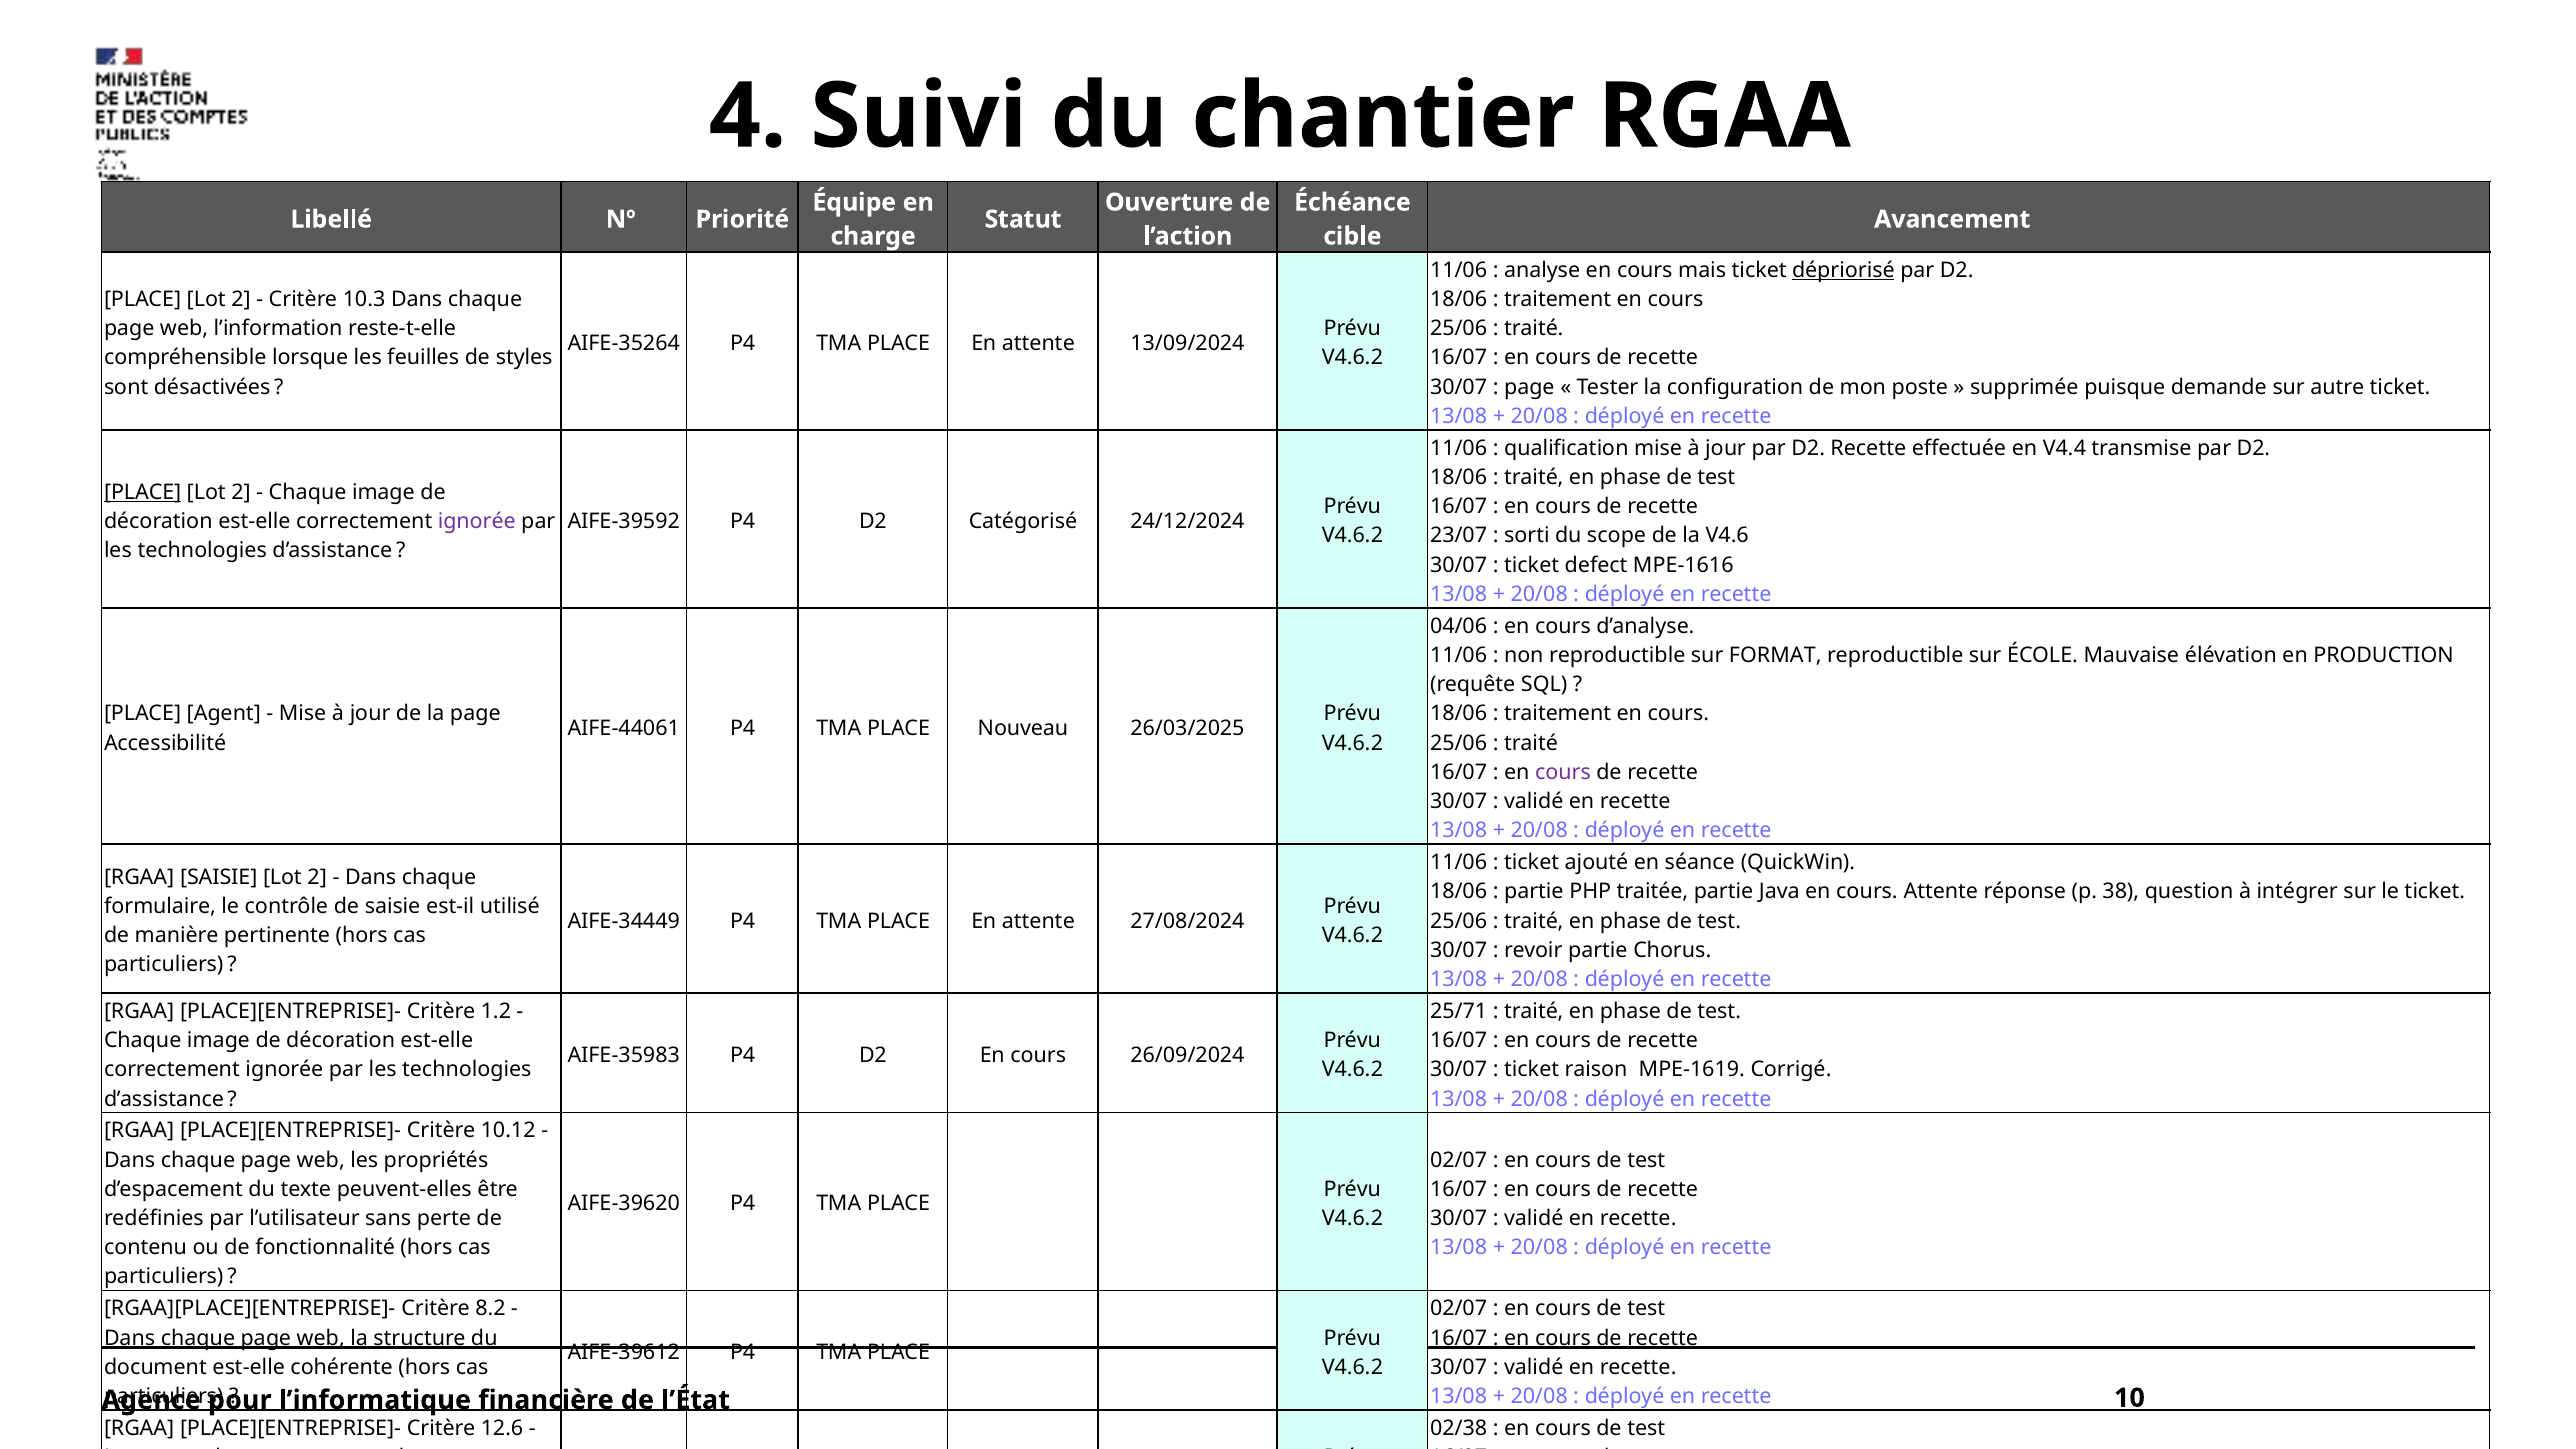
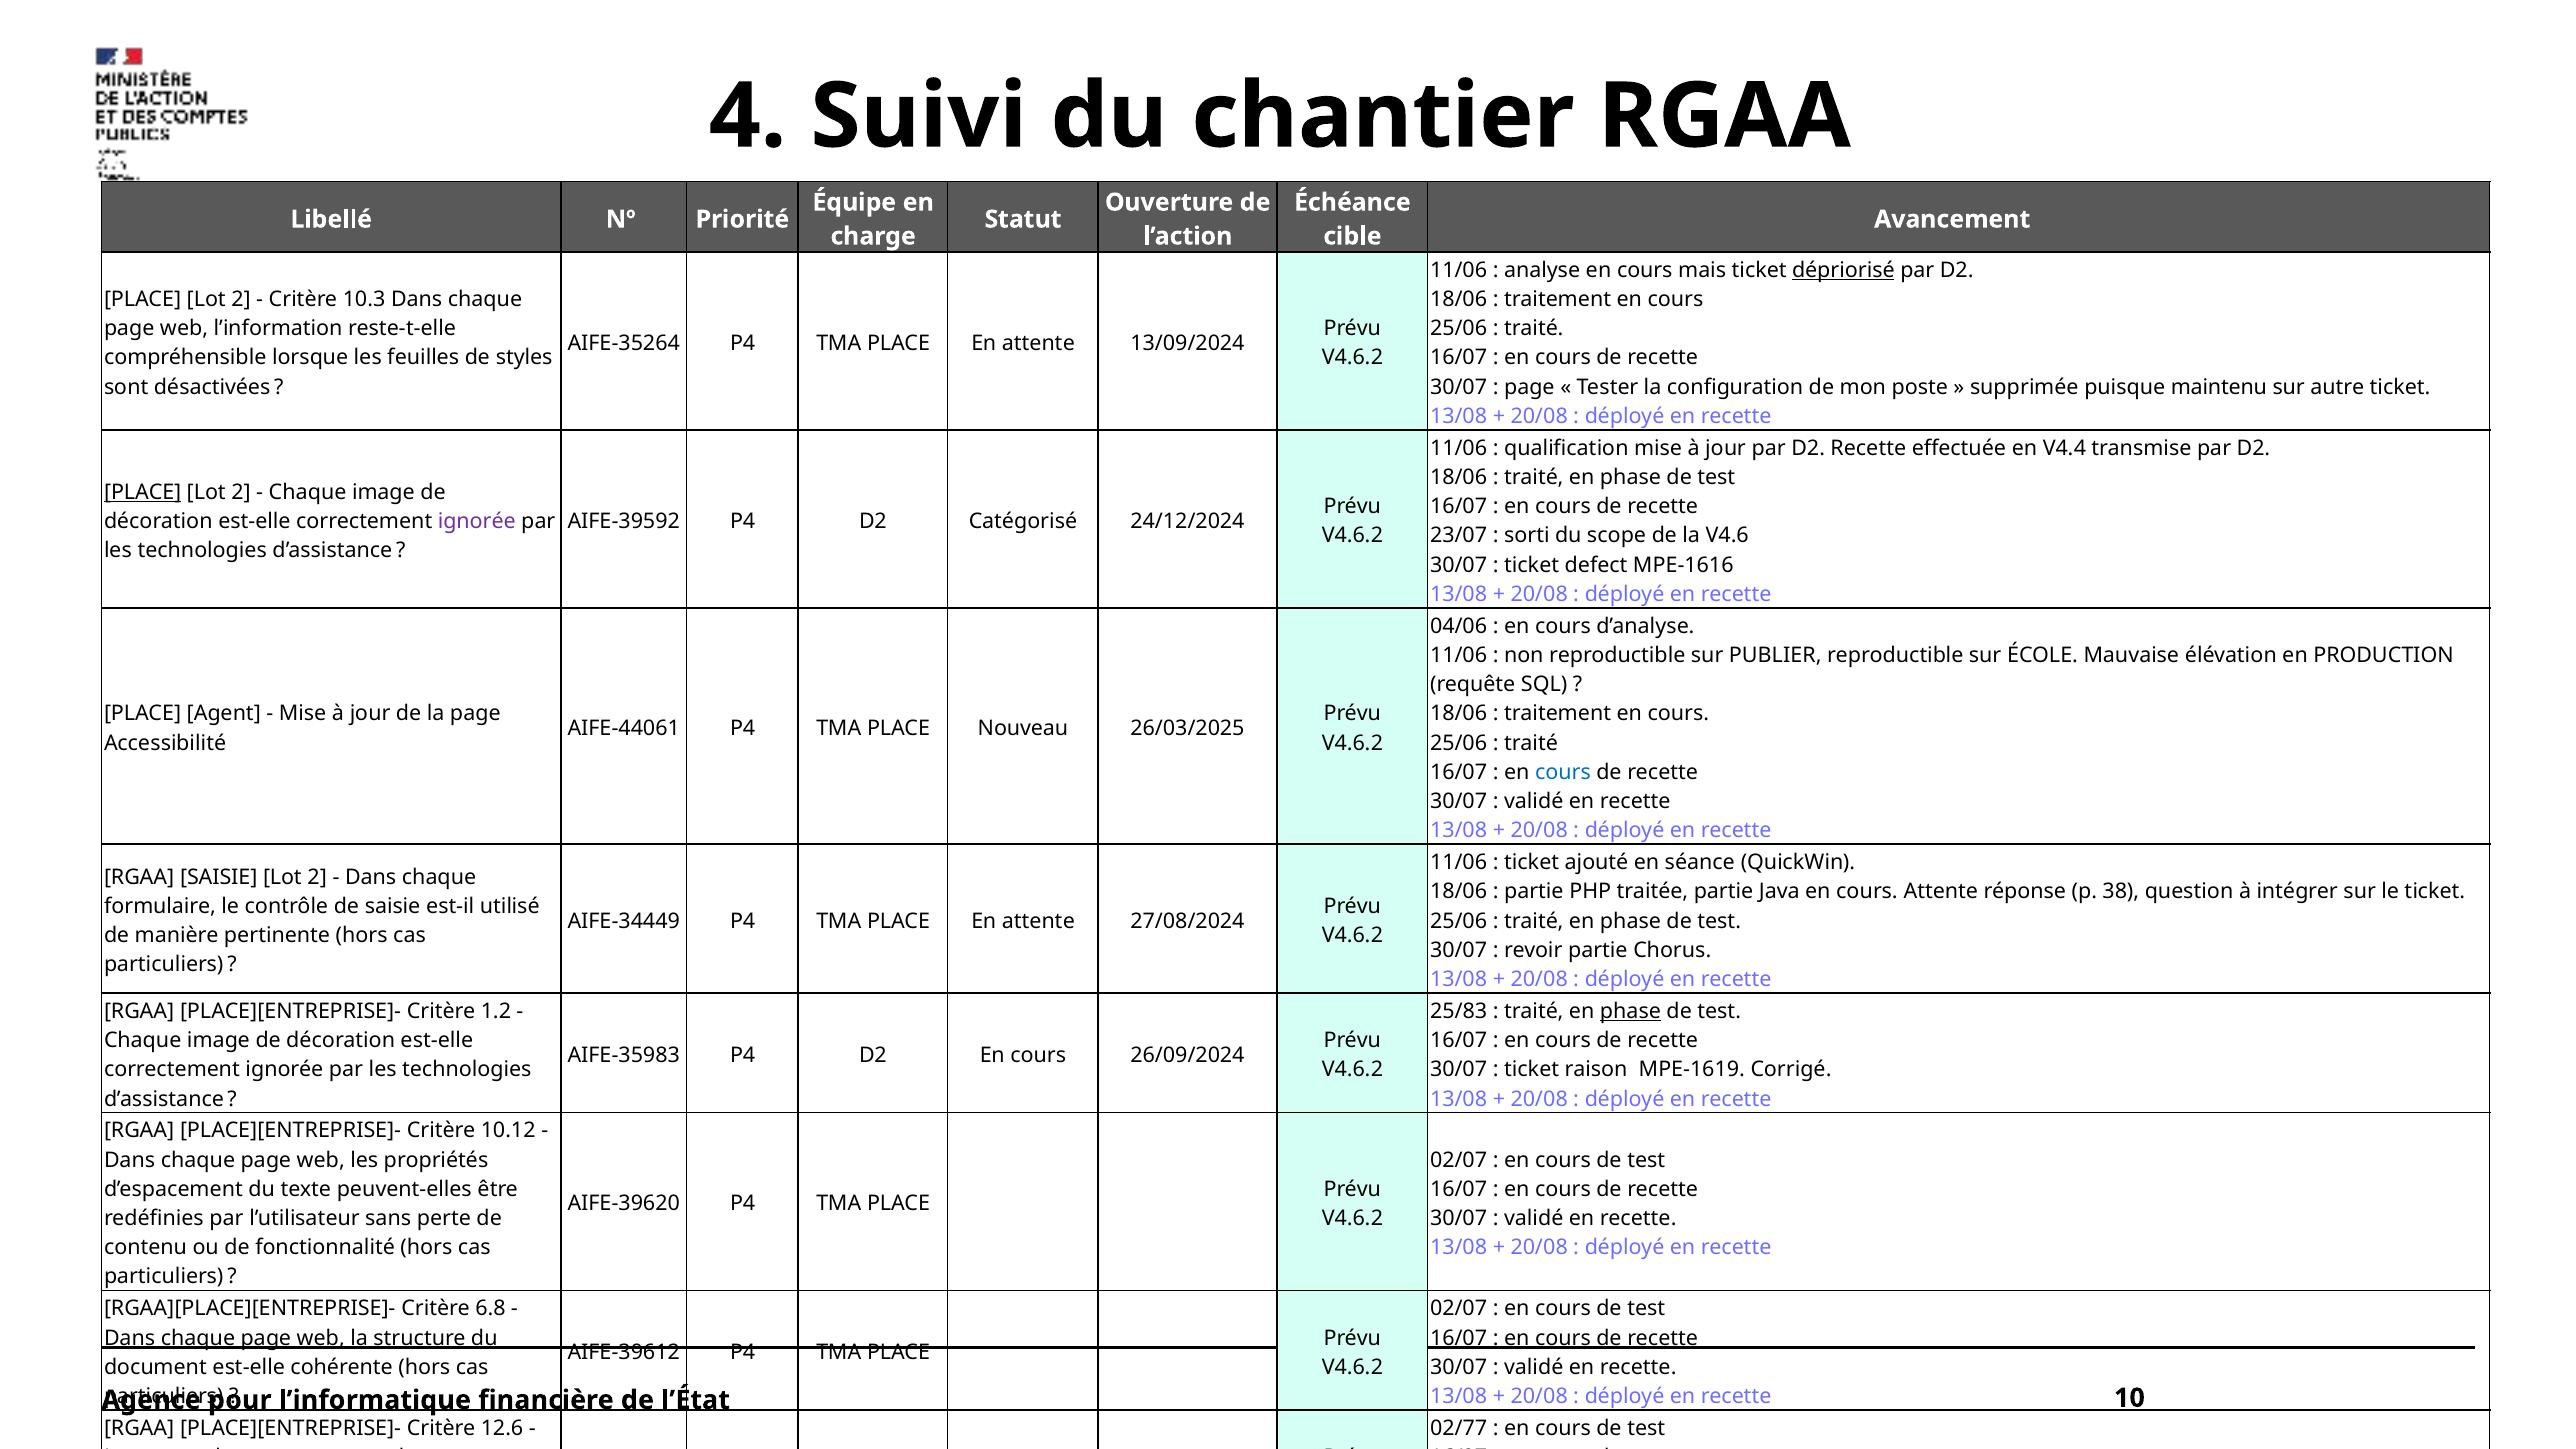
demande: demande -> maintenu (2219, 387)
FORMAT: FORMAT -> PUBLIER (1775, 655)
cours colour: purple -> blue (1563, 772)
25/71: 25/71 -> 25/83 (1459, 1011)
phase underline: none -> present (1630, 1011)
8.2: 8.2 -> 6.8 (490, 1309)
02/38: 02/38 -> 02/77 (1459, 1428)
